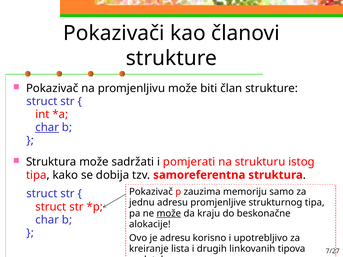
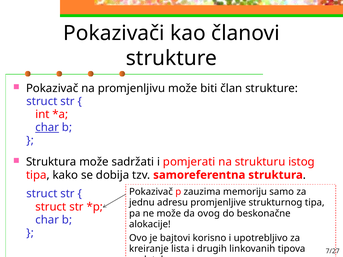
može underline: present -> none (169, 214)
kraju: kraju -> ovog (209, 214)
je adresu: adresu -> bajtovi (175, 238)
